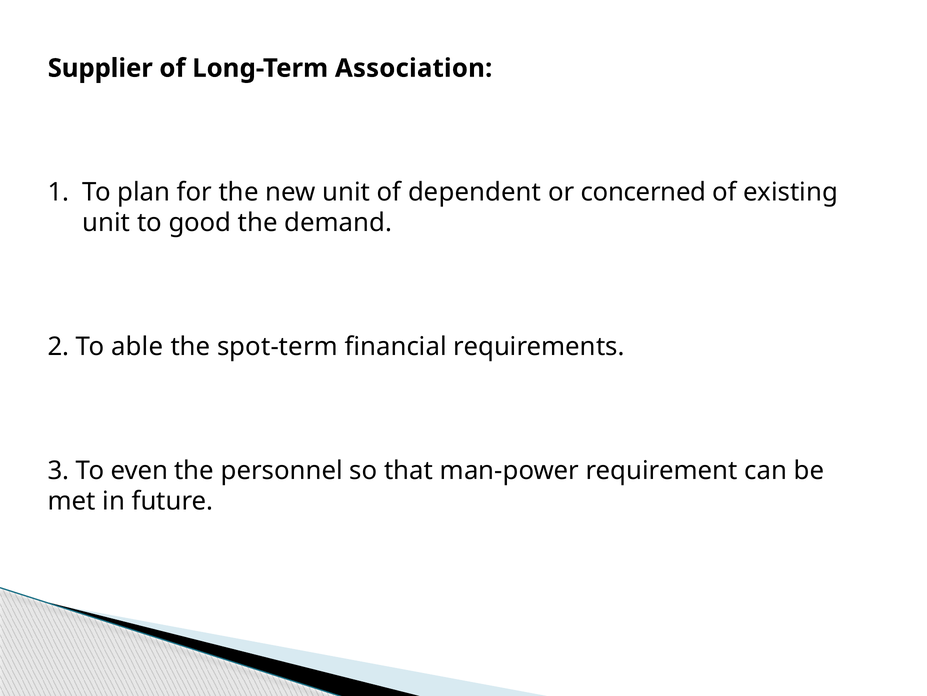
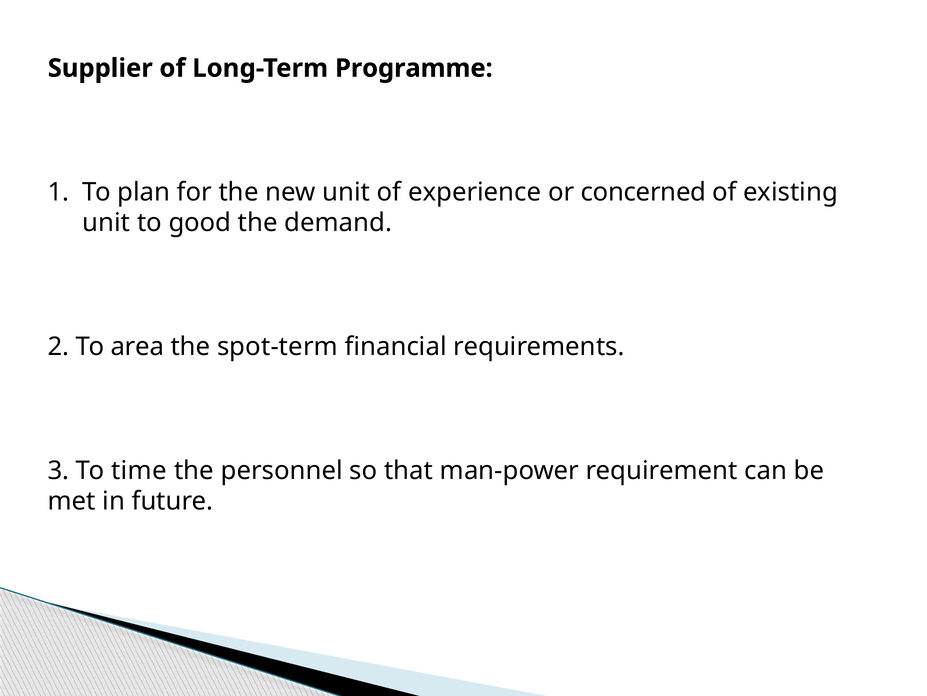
Association: Association -> Programme (414, 68)
dependent: dependent -> experience (475, 192)
able: able -> area (137, 346)
even: even -> time (139, 470)
